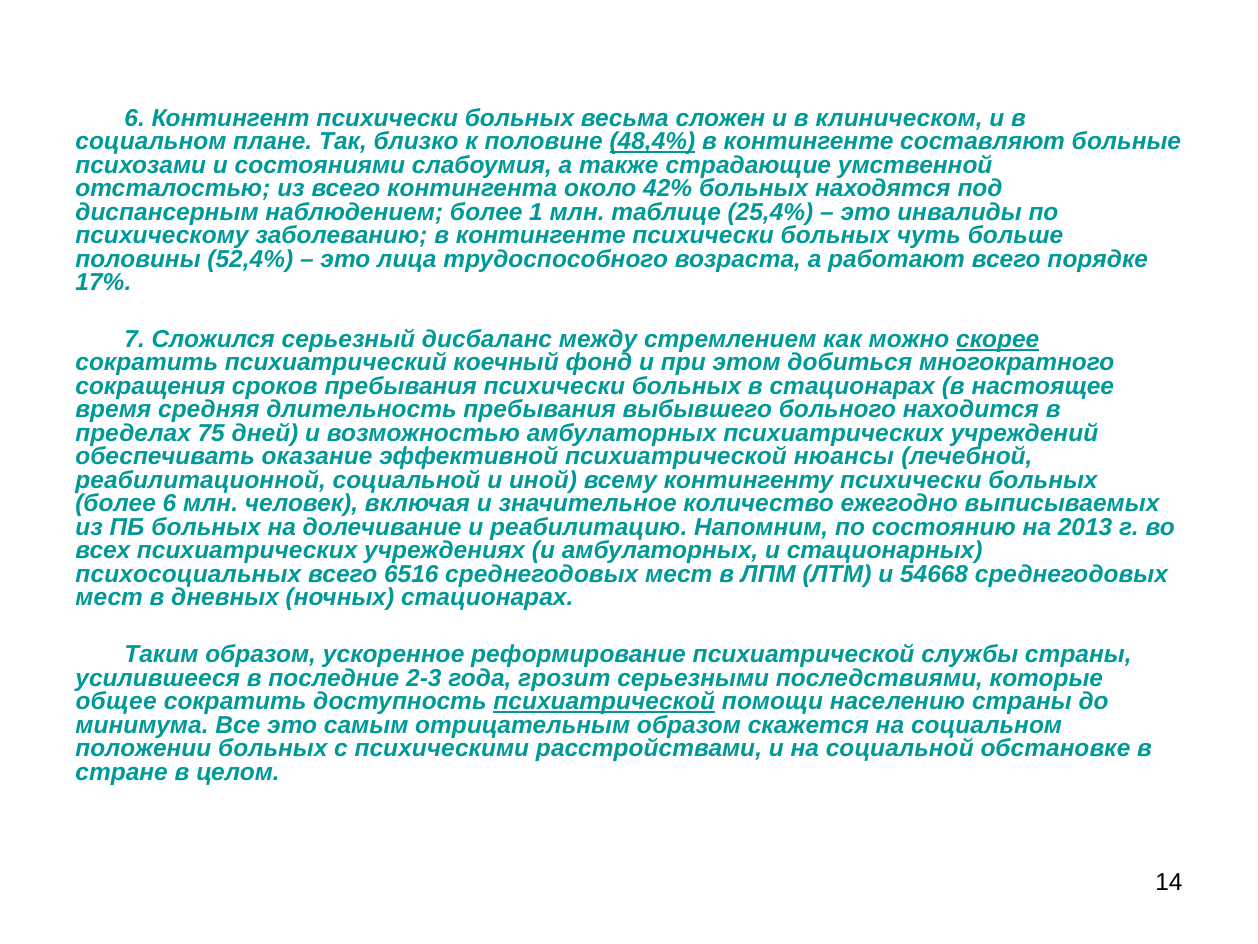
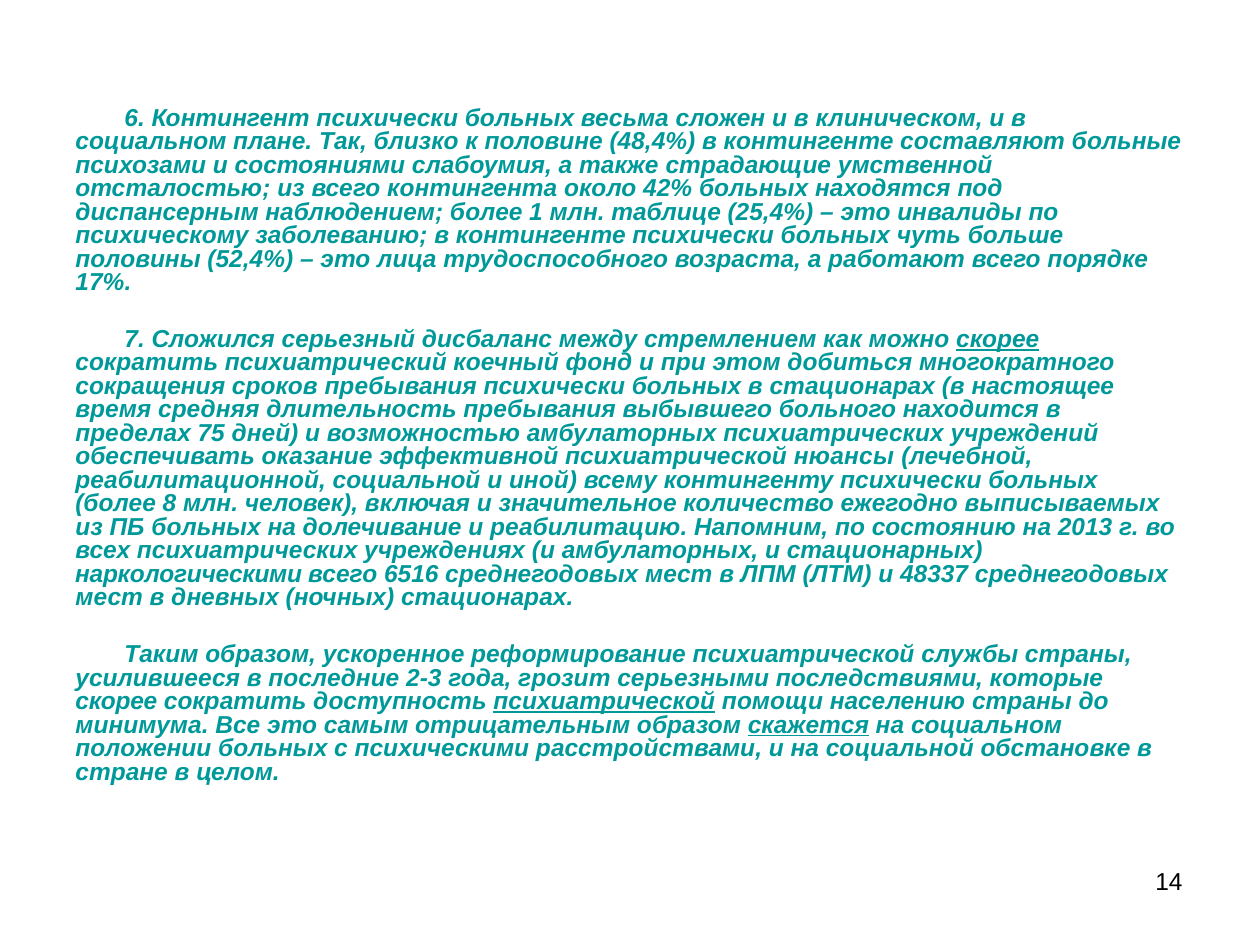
48,4% underline: present -> none (652, 142)
более 6: 6 -> 8 (169, 504)
психосоциальных: психосоциальных -> наркологическими (189, 574)
54668: 54668 -> 48337 (934, 574)
общее: общее -> скорее (116, 701)
скажется underline: none -> present (808, 725)
